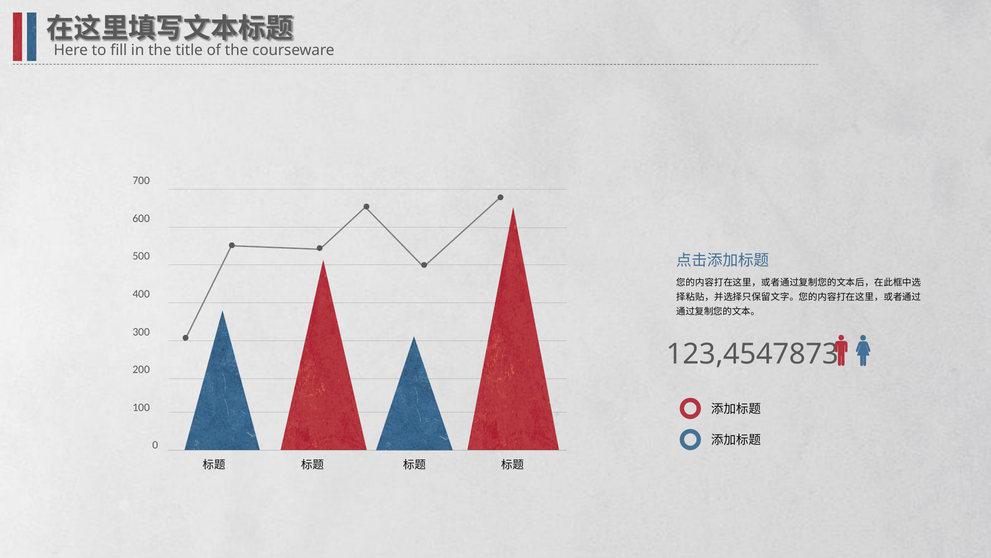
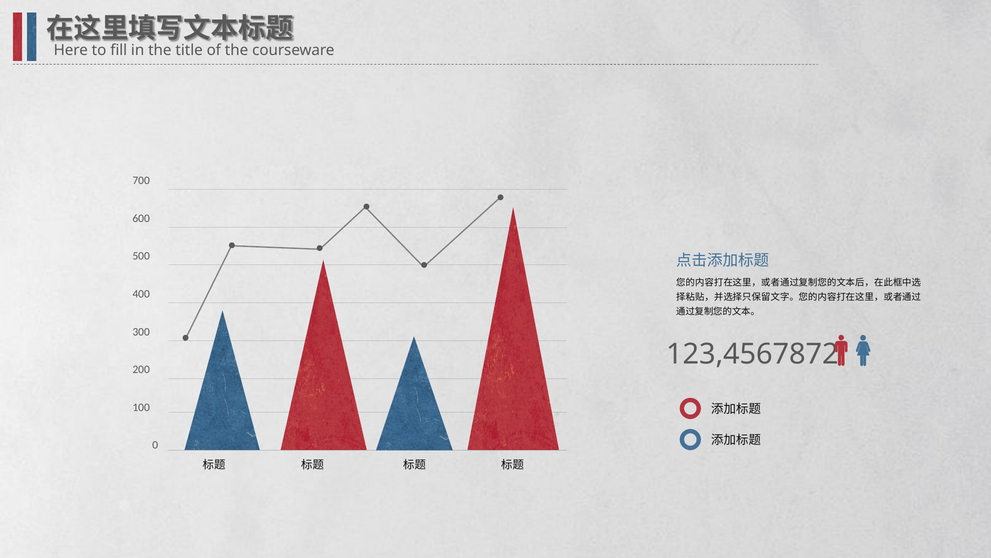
123,4547873: 123,4547873 -> 123,4567872 (753, 354)
